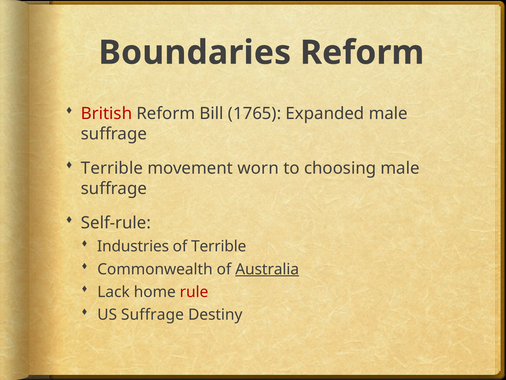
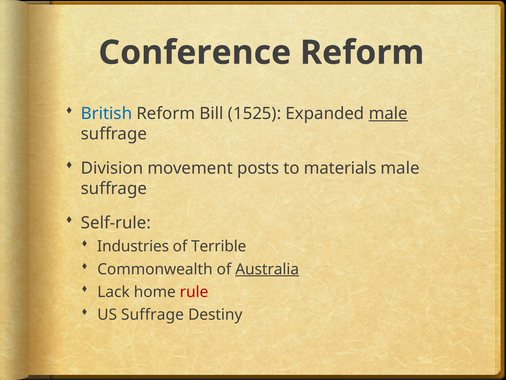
Boundaries: Boundaries -> Conference (195, 53)
British colour: red -> blue (107, 114)
1765: 1765 -> 1525 (255, 114)
male underline: none -> present (388, 114)
Terrible: Terrible -> Division (112, 168)
worn: worn -> posts (258, 168)
choosing: choosing -> materials (340, 168)
